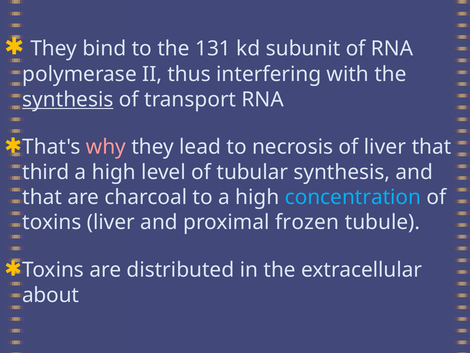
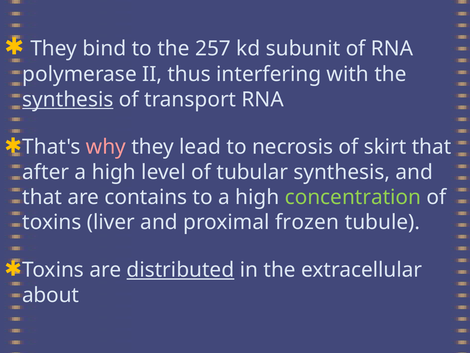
131: 131 -> 257 (213, 49)
of liver: liver -> skirt (385, 147)
third: third -> after (46, 172)
charcoal: charcoal -> contains (146, 197)
concentration colour: light blue -> light green (353, 197)
distributed underline: none -> present (180, 270)
